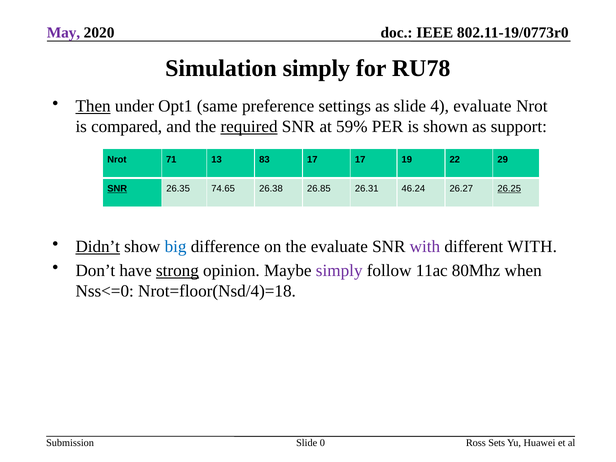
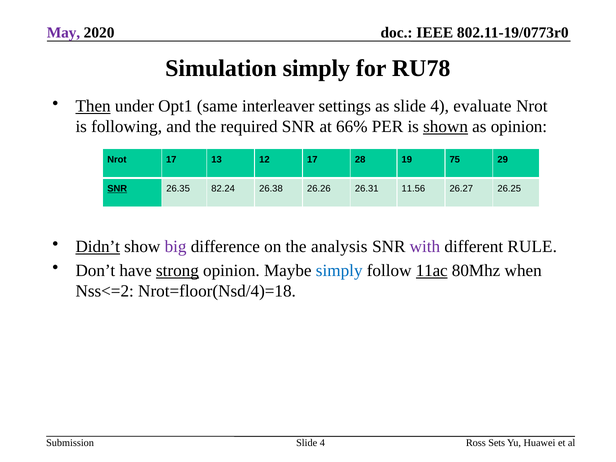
preference: preference -> interleaver (278, 106)
compared: compared -> following (127, 127)
required underline: present -> none (249, 127)
59%: 59% -> 66% (352, 127)
shown underline: none -> present (446, 127)
as support: support -> opinion (519, 127)
Nrot 71: 71 -> 17 (171, 160)
83: 83 -> 12 (264, 160)
17 17: 17 -> 28 (360, 160)
22: 22 -> 75 (455, 160)
74.65: 74.65 -> 82.24 (223, 189)
26.85: 26.85 -> 26.26 (319, 189)
46.24: 46.24 -> 11.56 (413, 189)
26.25 underline: present -> none (509, 189)
big colour: blue -> purple (176, 247)
the evaluate: evaluate -> analysis (339, 247)
different WITH: WITH -> RULE (532, 247)
simply colour: purple -> blue (339, 271)
11ac underline: none -> present (432, 271)
Nss<=0: Nss<=0 -> Nss<=2 (105, 291)
0: 0 -> 4 (322, 443)
